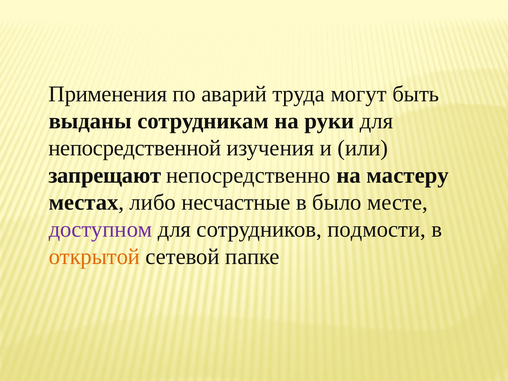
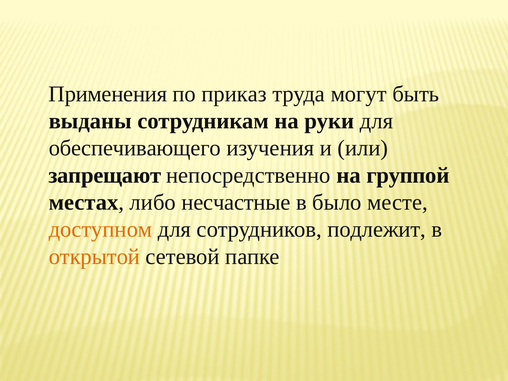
аварий: аварий -> приказ (234, 94)
непосредственной: непосредственной -> обеспечивающего (135, 148)
мастеру: мастеру -> группой (408, 175)
доступном colour: purple -> orange (100, 229)
подмости: подмости -> подлежит (377, 229)
